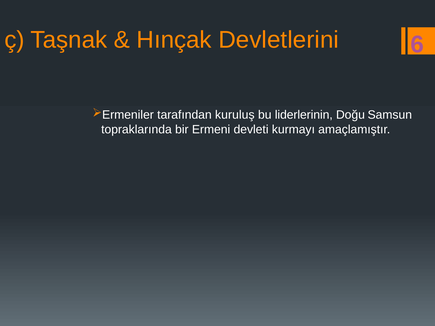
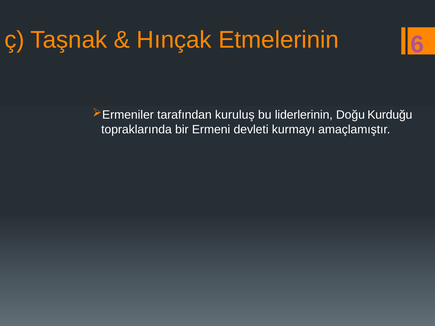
Devletlerini: Devletlerini -> Etmelerinin (279, 40)
Samsun: Samsun -> Kurduğu (390, 115)
